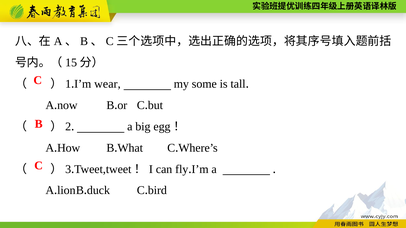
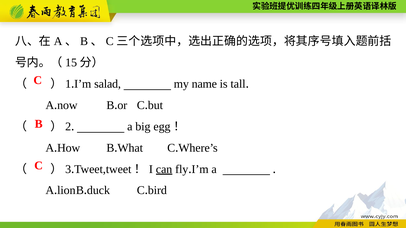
wear: wear -> salad (108, 84)
some: some -> name (204, 84)
can underline: none -> present (164, 169)
